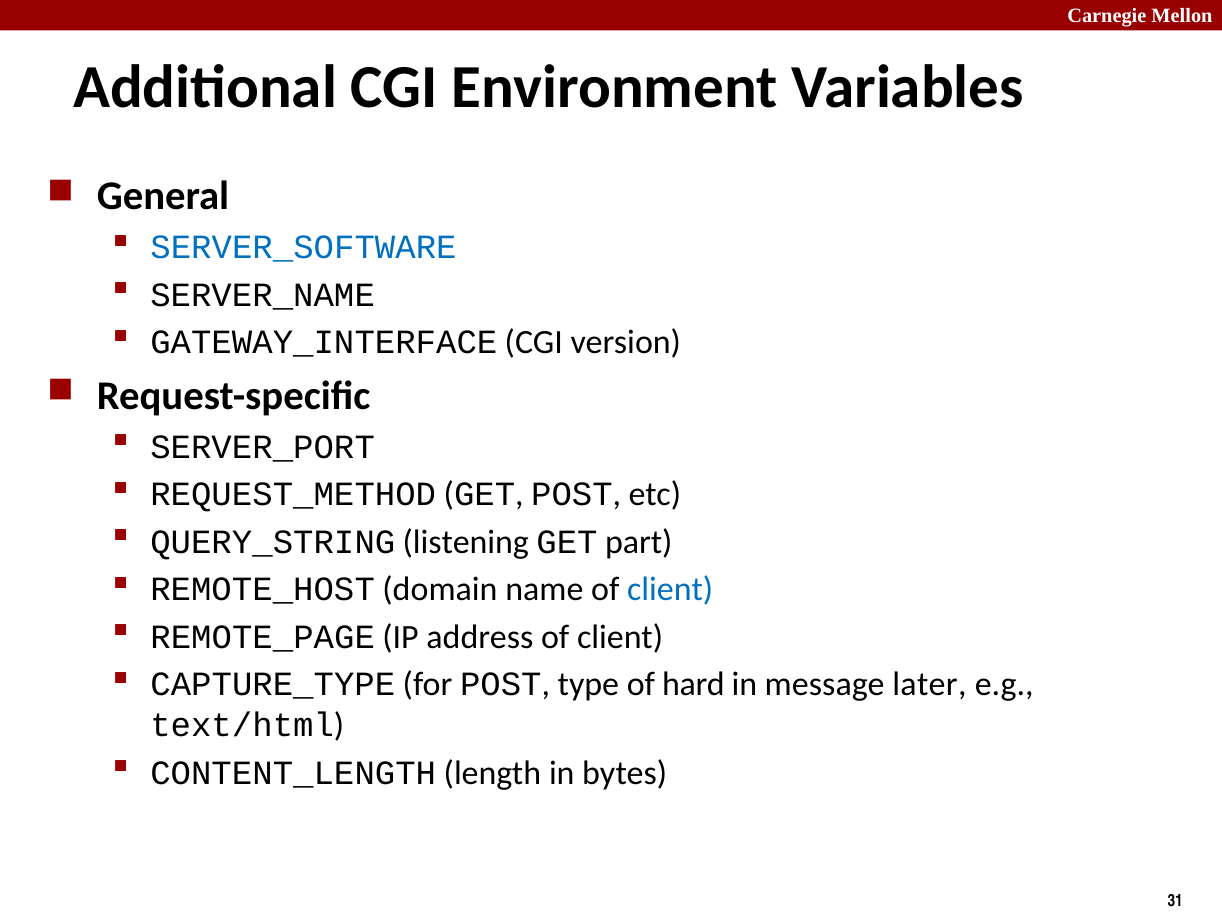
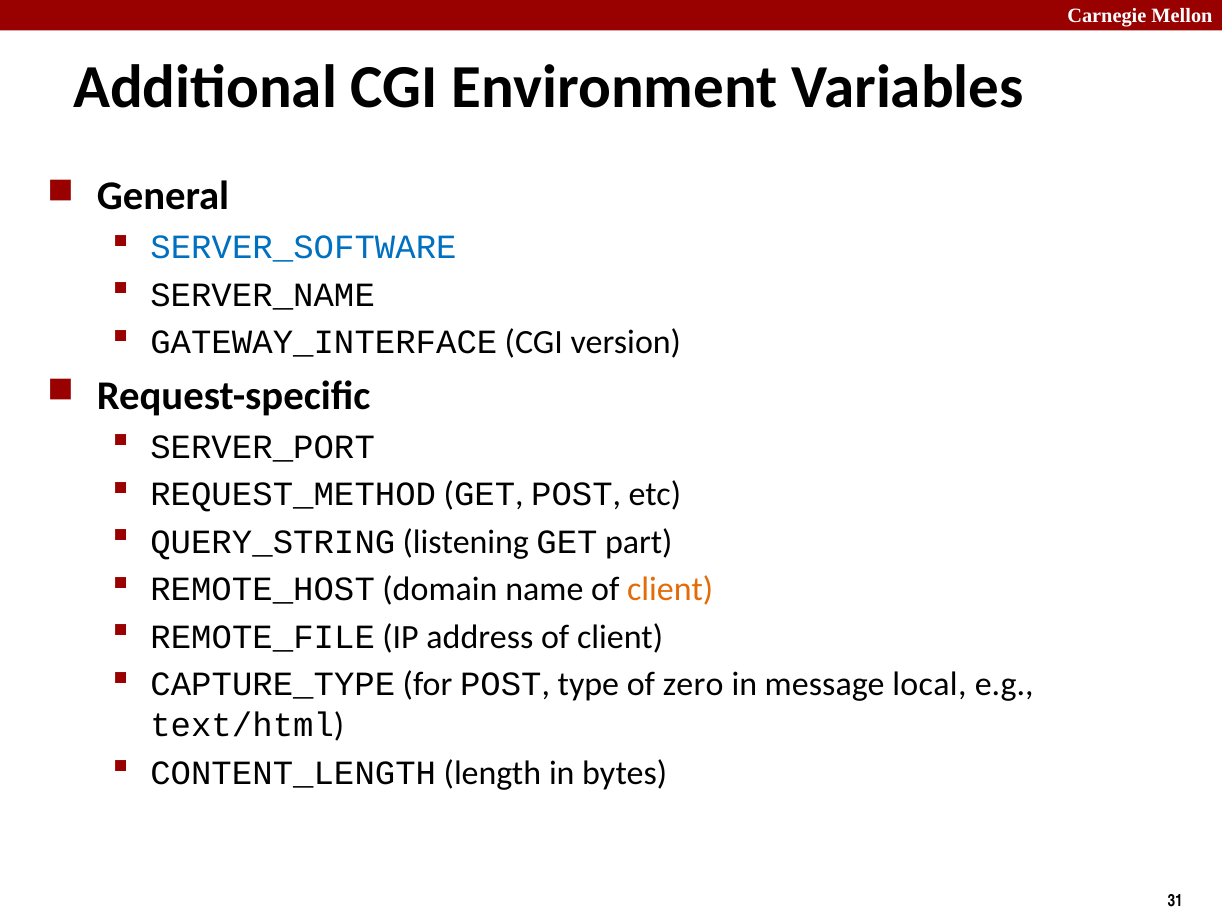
client colour: blue -> orange (670, 590)
REMOTE_PAGE: REMOTE_PAGE -> REMOTE_FILE (263, 637)
hard: hard -> zero (693, 685)
later: later -> local (929, 685)
